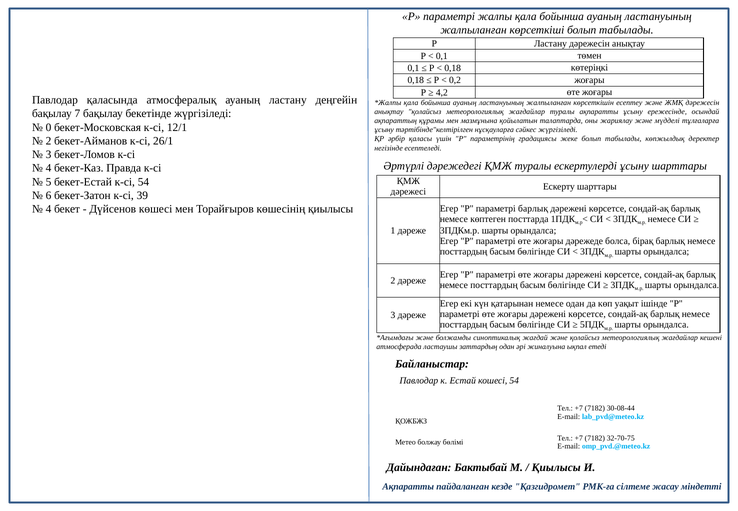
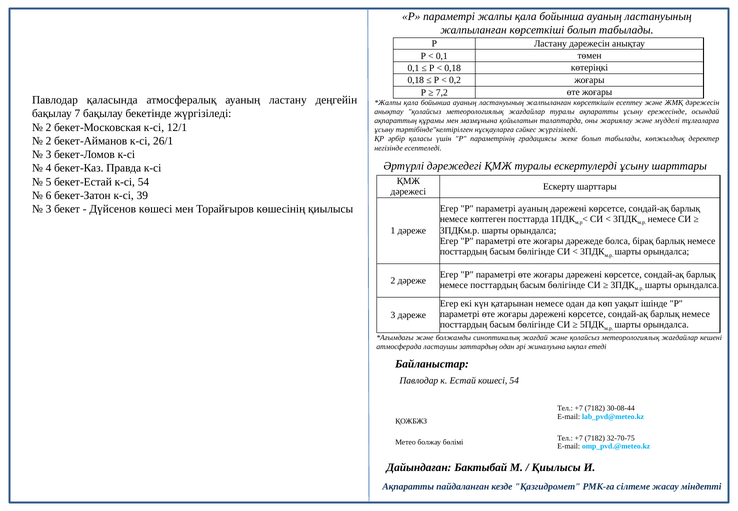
4,2: 4,2 -> 7,2 (442, 92)
0: 0 -> 2 (48, 127)
4: 4 -> 3 (48, 209)
параметрі барлық: барлық -> ауаның (533, 208)
